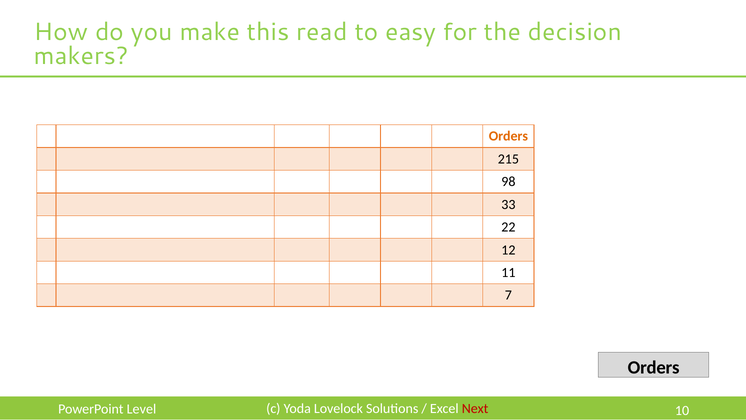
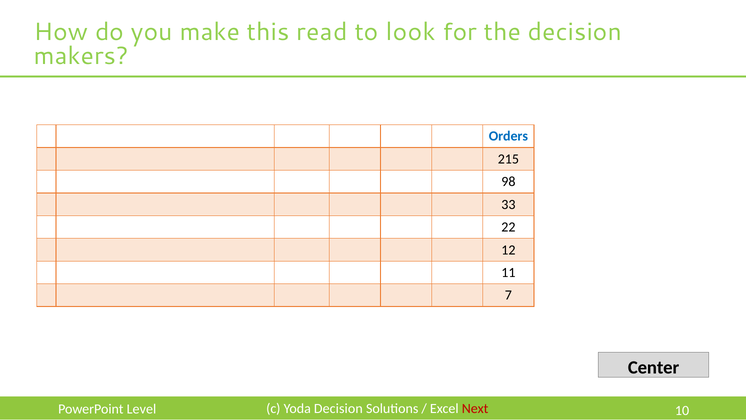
easy: easy -> look (411, 32)
Orders colour: orange -> blue (508, 136)
Orders: Orders -> Center (654, 367)
Yoda Lovelock: Lovelock -> Decision (338, 408)
